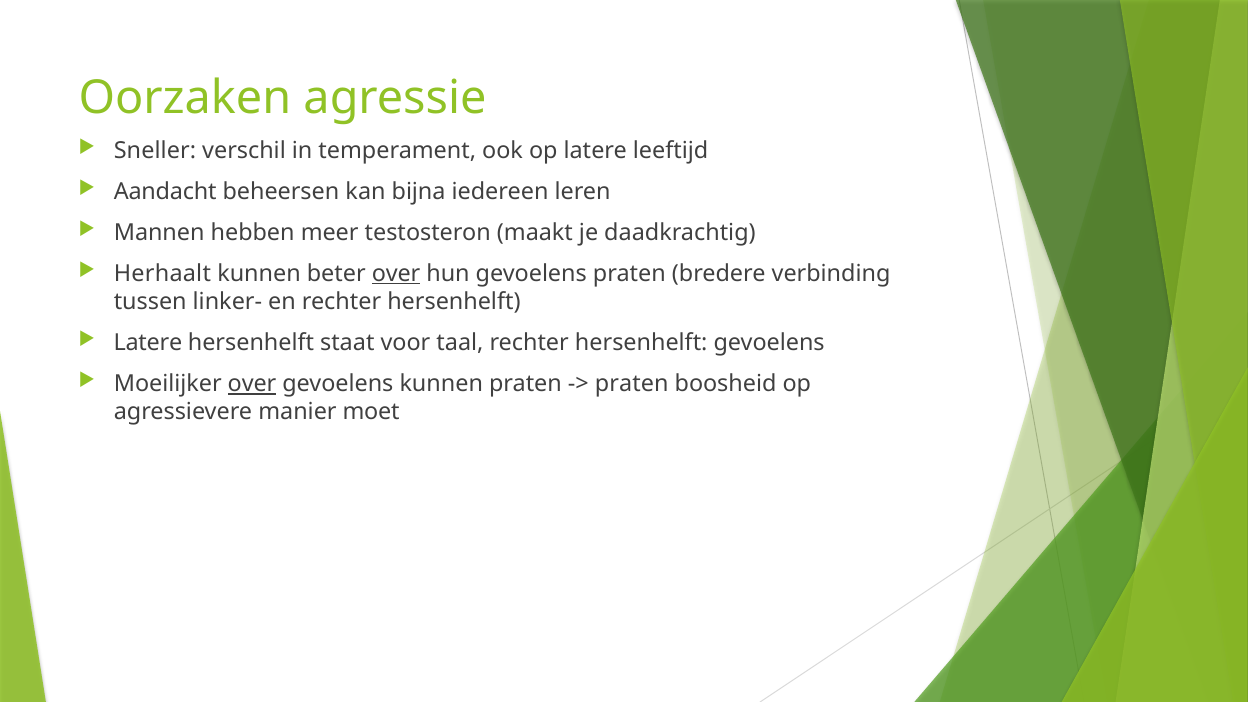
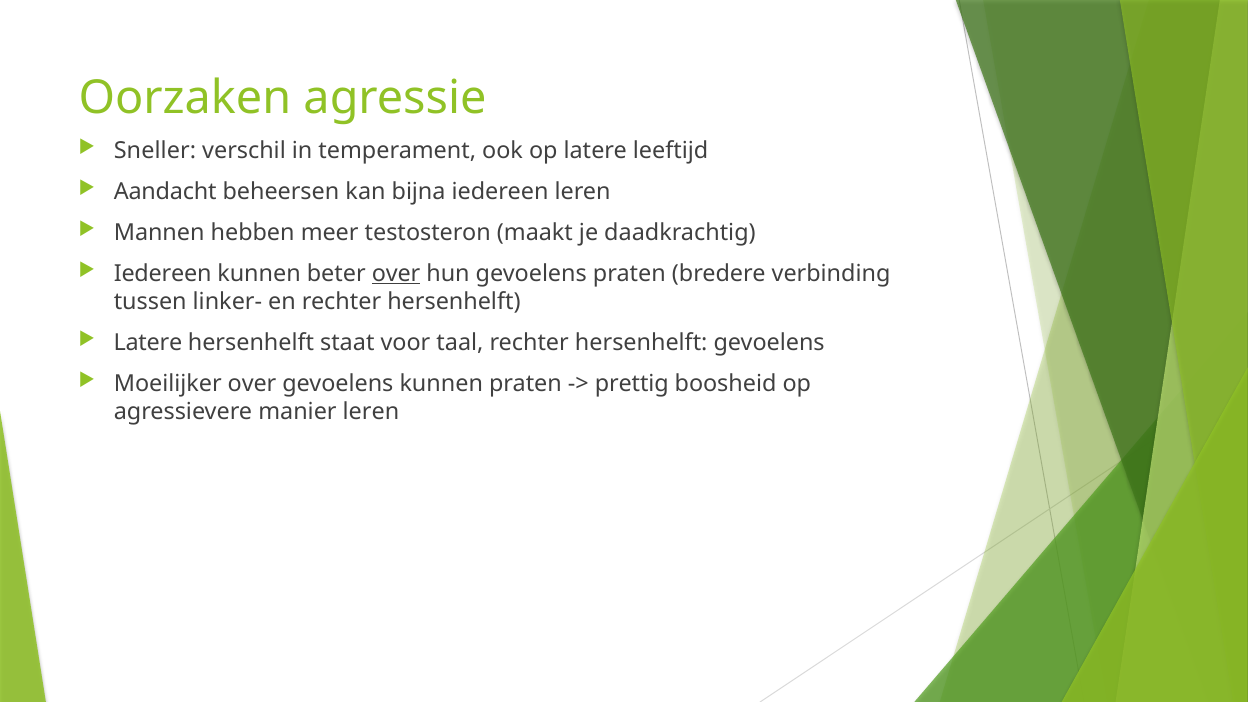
Herhaalt: Herhaalt -> Iedereen (163, 274)
over underline: present -> none (252, 384)
praten: praten -> prettig (632, 384)
manier moet: moet -> leren (371, 412)
